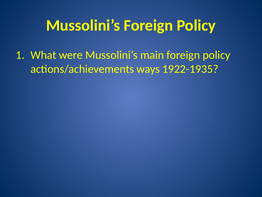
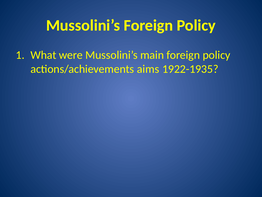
ways: ways -> aims (148, 69)
